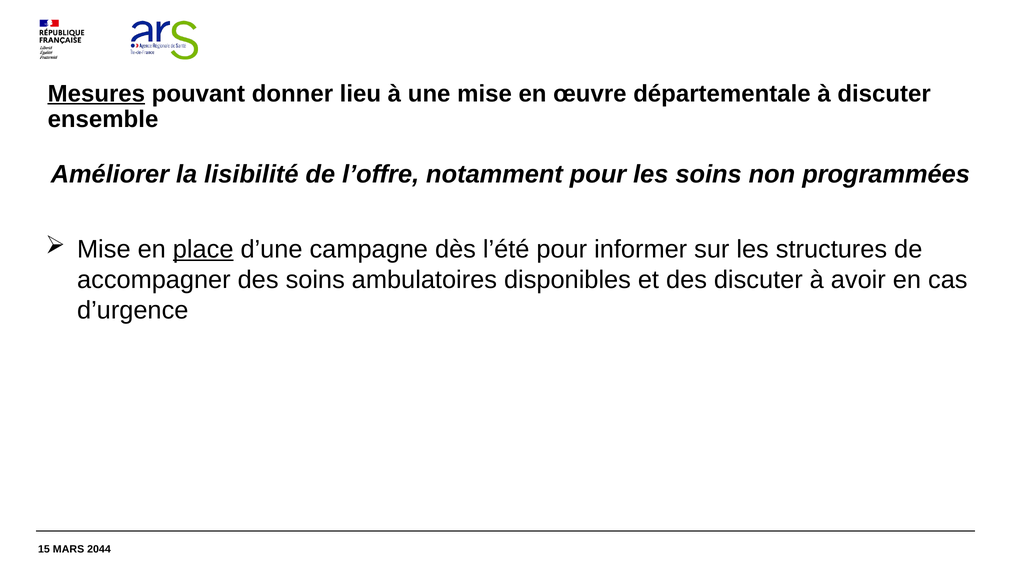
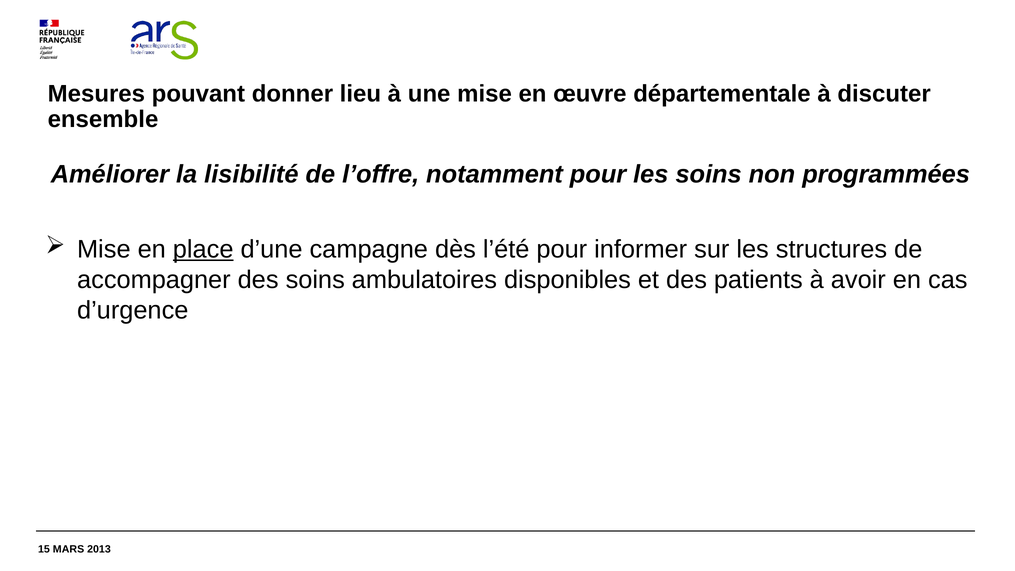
Mesures underline: present -> none (96, 94)
des discuter: discuter -> patients (758, 280)
2044: 2044 -> 2013 (99, 549)
